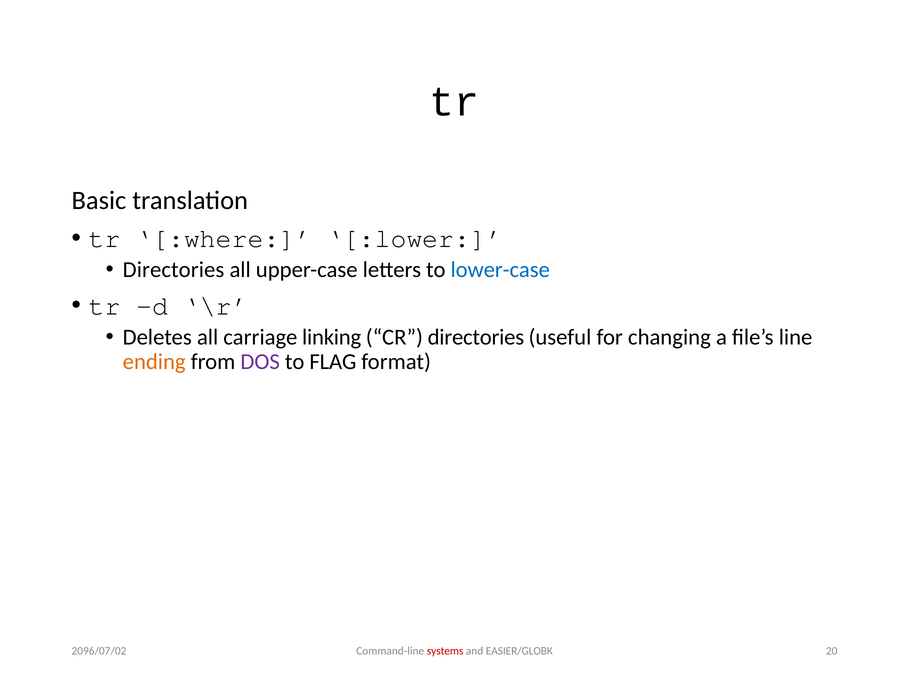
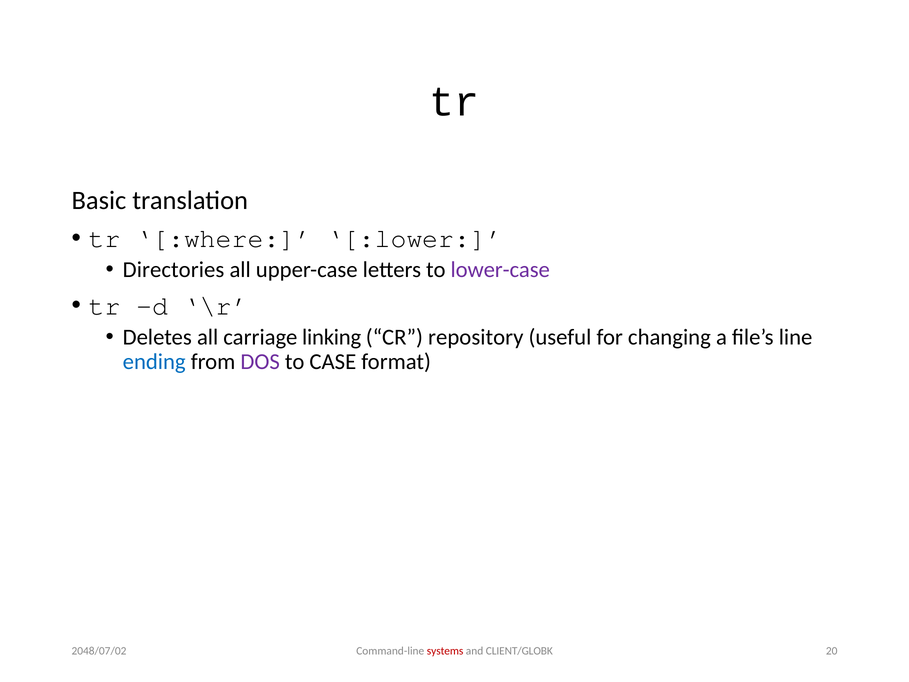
lower-case colour: blue -> purple (500, 270)
CR directories: directories -> repository (476, 337)
ending colour: orange -> blue (154, 362)
FLAG: FLAG -> CASE (333, 362)
EASIER/GLOBK: EASIER/GLOBK -> CLIENT/GLOBK (519, 651)
2096/07/02: 2096/07/02 -> 2048/07/02 (99, 651)
